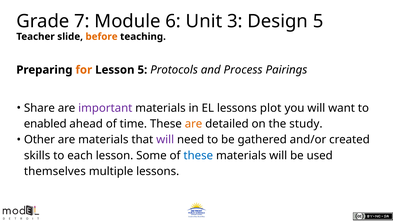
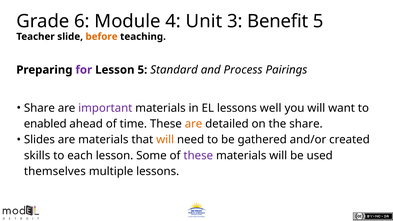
7: 7 -> 6 (82, 21)
6: 6 -> 4 (173, 21)
Design: Design -> Benefit (278, 21)
for colour: orange -> purple (84, 70)
Protocols: Protocols -> Standard (174, 70)
plot: plot -> well (271, 108)
the study: study -> share (306, 124)
Other: Other -> Slides (39, 140)
will colour: purple -> orange (165, 140)
these colour: blue -> purple (198, 156)
